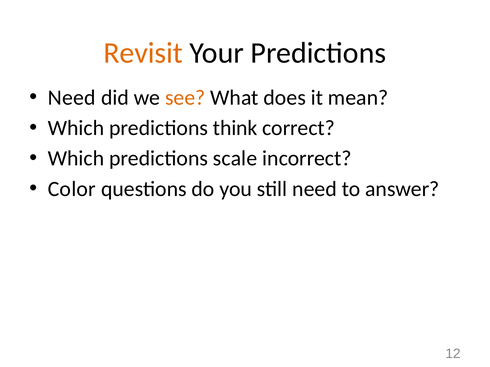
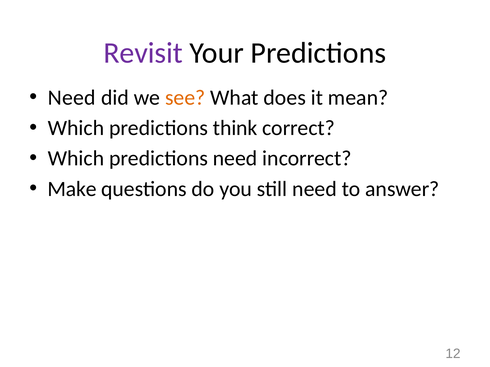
Revisit colour: orange -> purple (143, 53)
predictions scale: scale -> need (235, 159)
Color: Color -> Make (72, 189)
